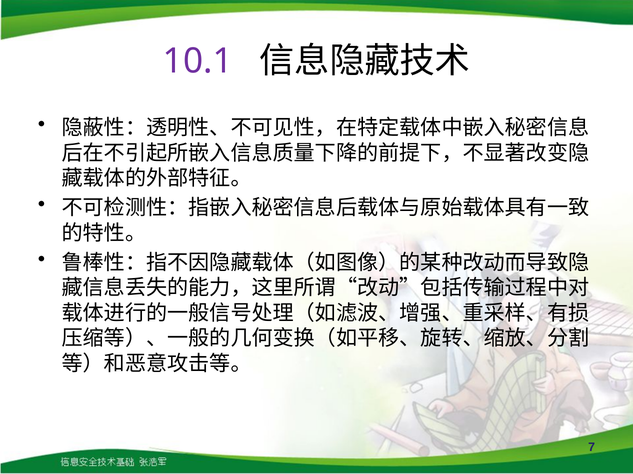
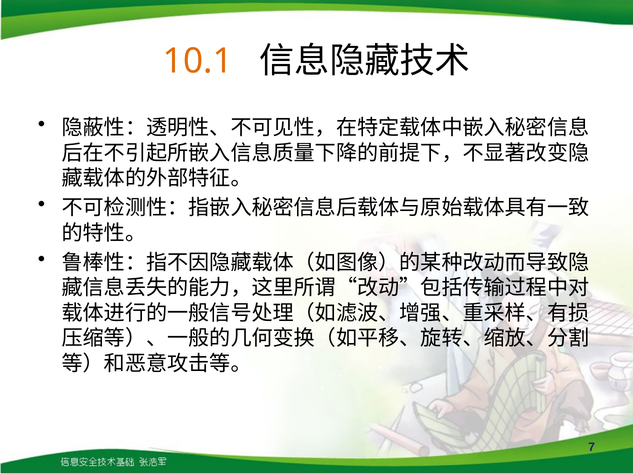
10.1 colour: purple -> orange (198, 61)
